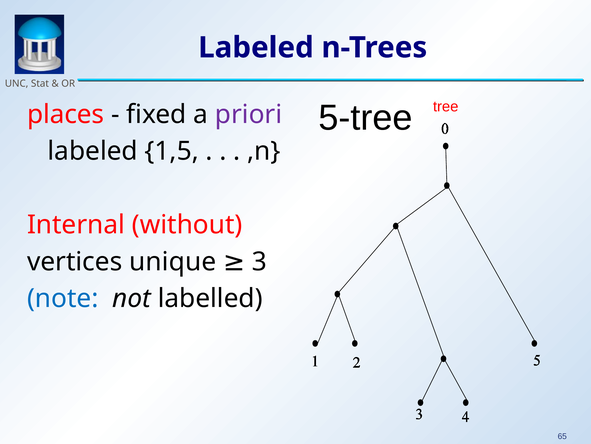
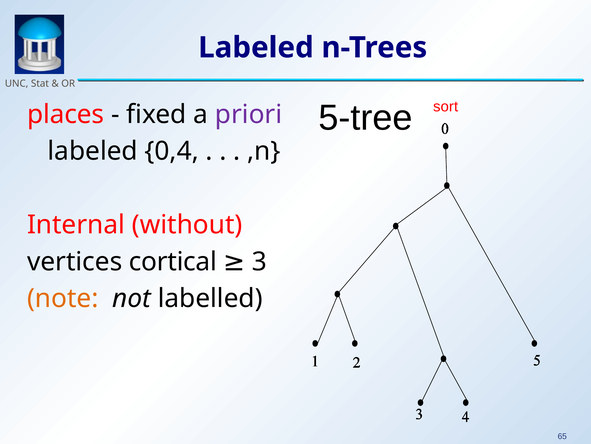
tree: tree -> sort (446, 107)
1,5: 1,5 -> 0,4 (172, 151)
unique: unique -> cortical (173, 261)
note colour: blue -> orange (63, 298)
